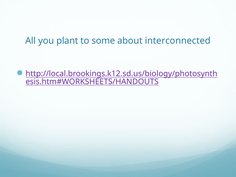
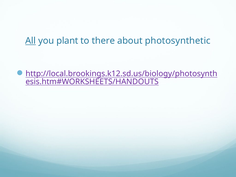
All underline: none -> present (31, 41)
some: some -> there (103, 41)
interconnected: interconnected -> photosynthetic (178, 41)
